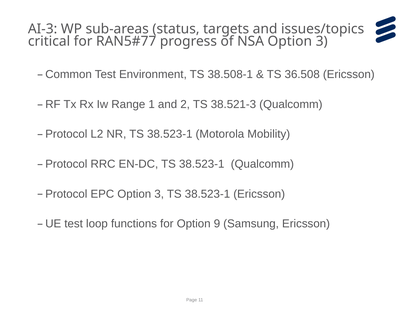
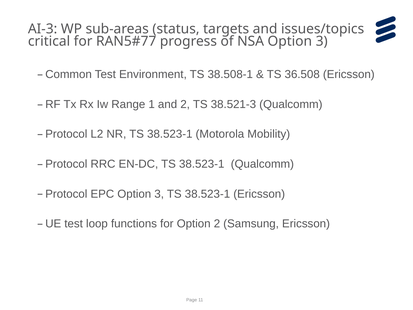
Option 9: 9 -> 2 (217, 224)
